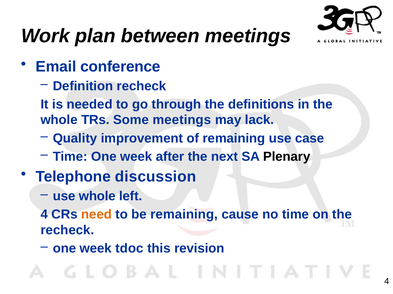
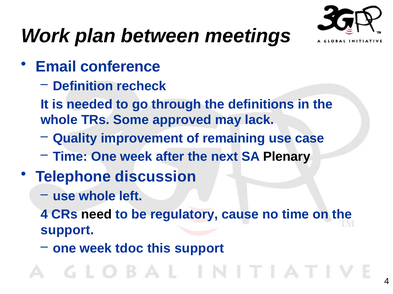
Some meetings: meetings -> approved (182, 120)
need colour: orange -> black (97, 215)
be remaining: remaining -> regulatory (184, 215)
recheck: recheck -> support (67, 231)
this revision: revision -> support (199, 249)
